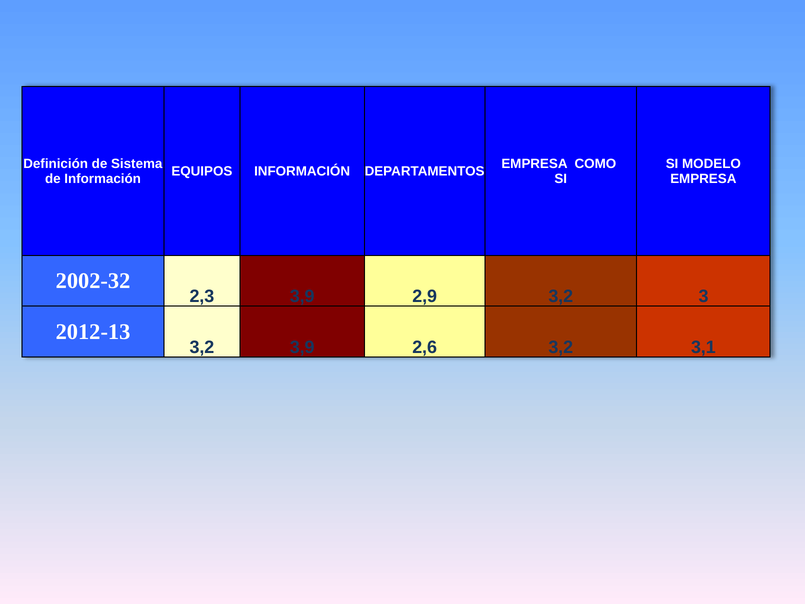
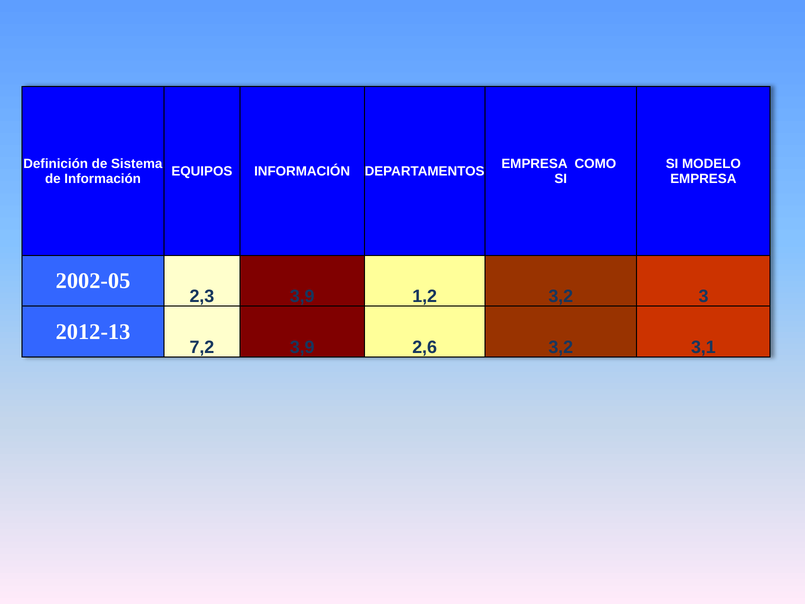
2002-32: 2002-32 -> 2002-05 (93, 281)
2,9: 2,9 -> 1,2 (425, 296)
3,2: 3,2 -> 7,2 (202, 347)
